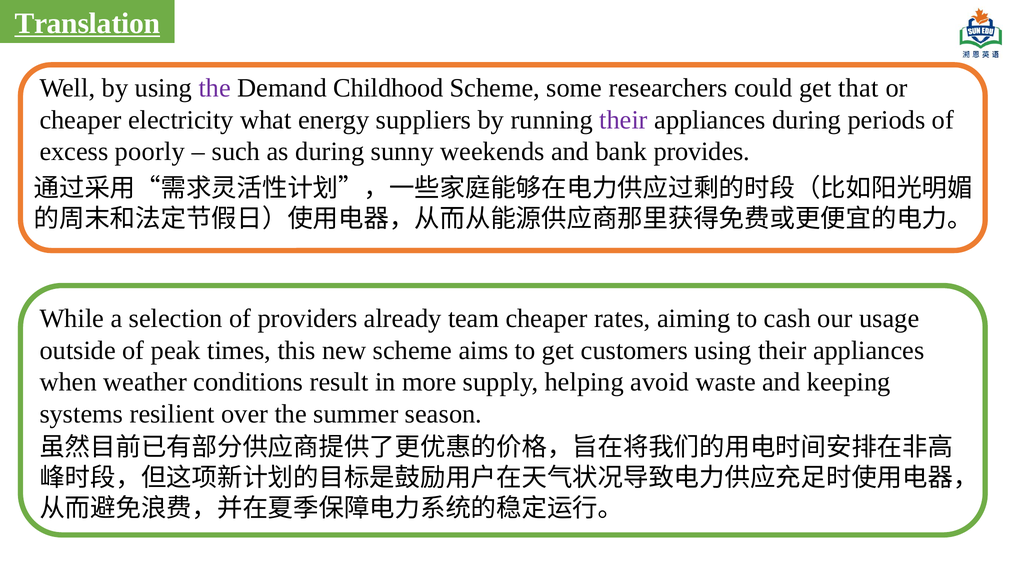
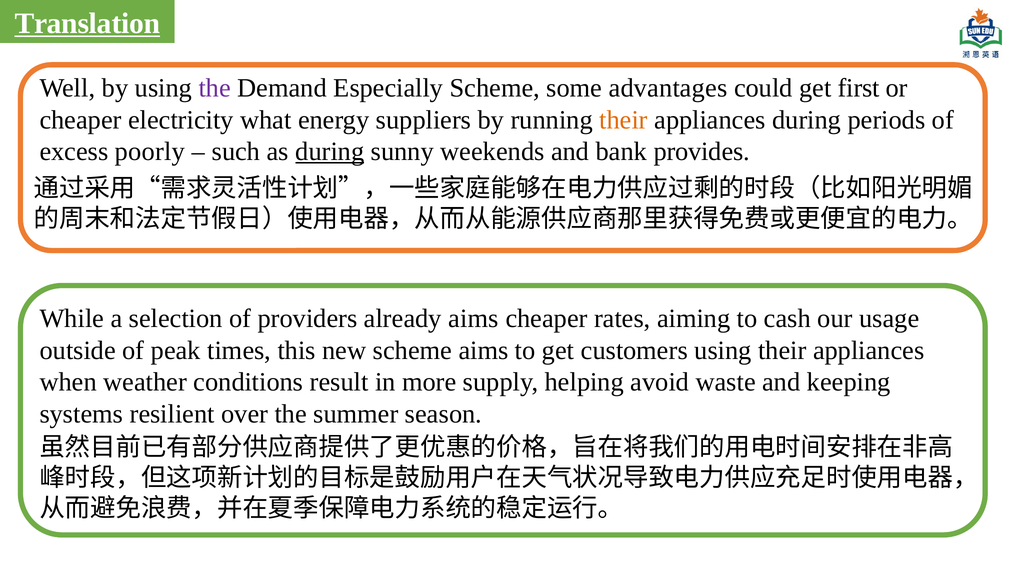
Childhood: Childhood -> Especially (388, 88)
researchers: researchers -> advantages (668, 88)
that: that -> first (859, 88)
their colour: purple -> orange (624, 120)
during underline: none -> present (330, 151)
already team: team -> aims (473, 319)
